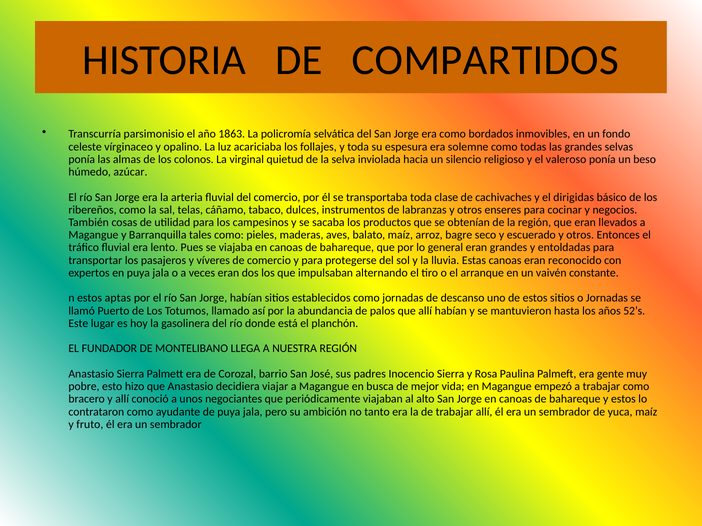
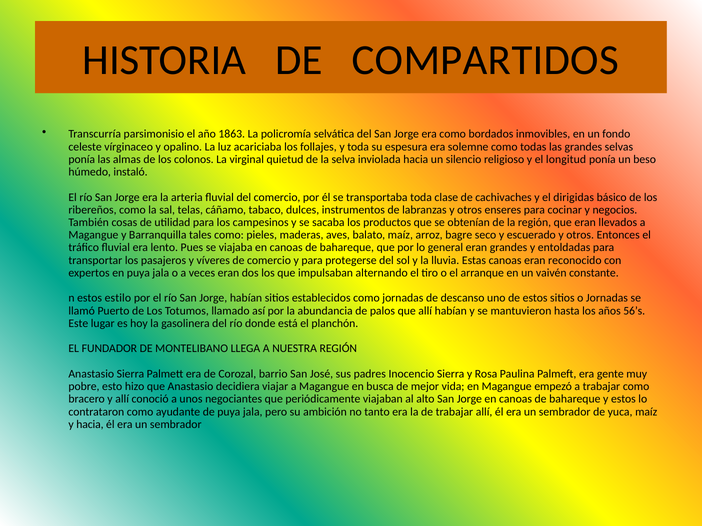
valeroso: valeroso -> longitud (566, 159)
azúcar: azúcar -> instaló (131, 172)
aptas: aptas -> estilo (118, 298)
52’s: 52’s -> 56’s (634, 311)
y fruto: fruto -> hacia (90, 425)
